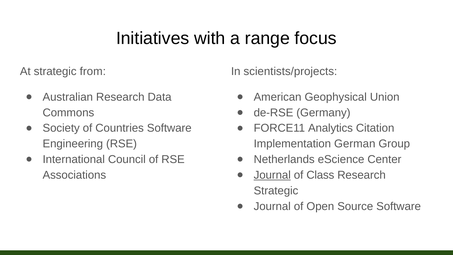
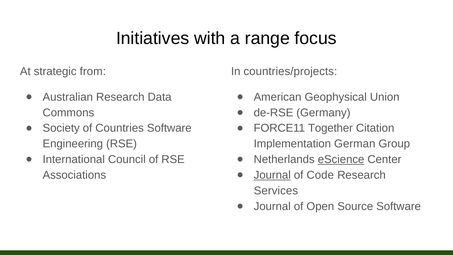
scientists/projects: scientists/projects -> countries/projects (290, 71)
Analytics: Analytics -> Together (331, 128)
eScience underline: none -> present (341, 159)
Class: Class -> Code (320, 175)
Strategic: Strategic -> Services (276, 191)
